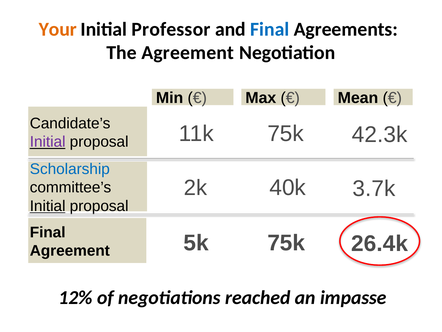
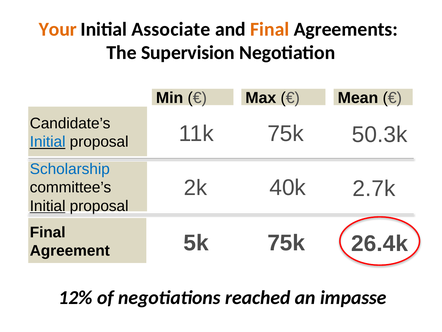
Professor: Professor -> Associate (171, 29)
Final colour: blue -> orange (270, 29)
The Agreement: Agreement -> Supervision (188, 53)
42.3k: 42.3k -> 50.3k (380, 134)
Initial colour: purple -> blue (48, 142)
3.7k: 3.7k -> 2.7k (374, 189)
